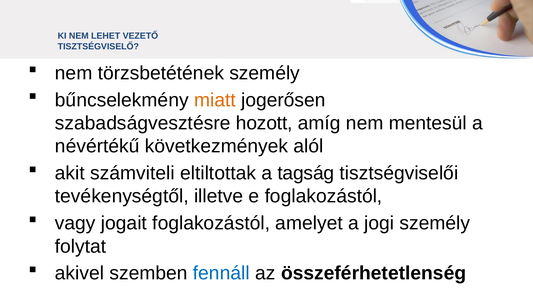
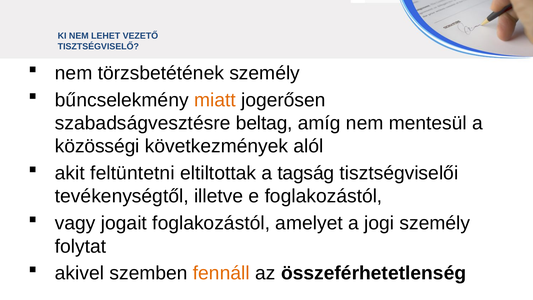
hozott: hozott -> beltag (264, 123)
névértékű: névértékű -> közösségi (97, 146)
számviteli: számviteli -> feltüntetni (132, 173)
fennáll colour: blue -> orange (221, 273)
